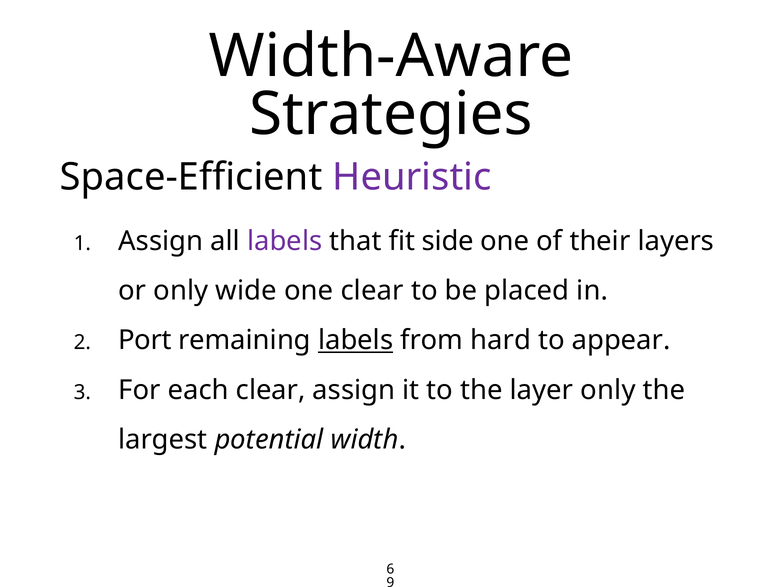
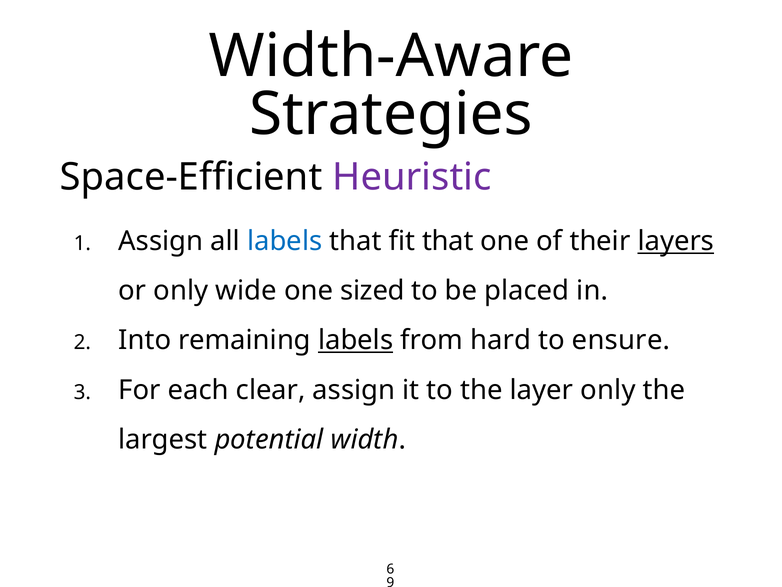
labels colour: purple -> blue (285, 241)
fit side: side -> that (448, 241)
layers underline: none -> present (676, 241)
one clear: clear -> sized (372, 291)
Port: Port -> Into (145, 340)
appear: appear -> ensure (621, 340)
